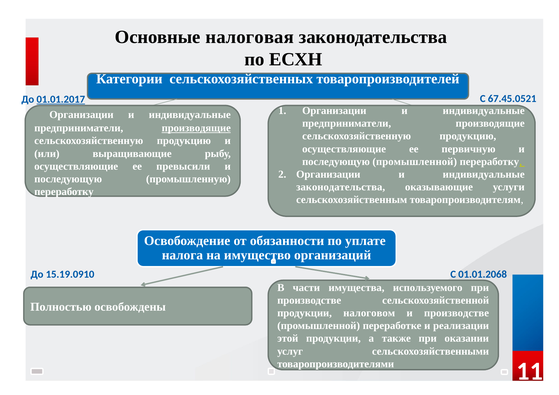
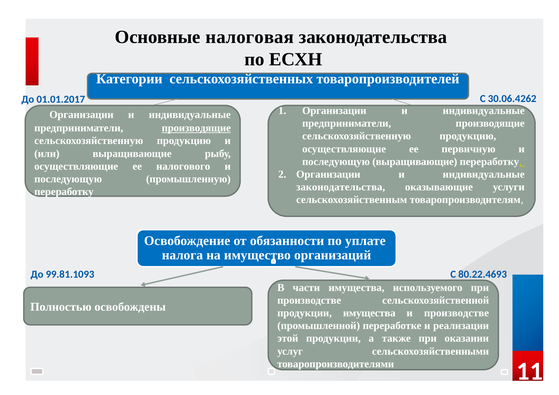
01.01.2017 underline: present -> none (61, 99)
67.45.0521: 67.45.0521 -> 30.06.4262 (512, 99)
последующую промышленной: промышленной -> выращивающие (415, 162)
превысили: превысили -> налогового (183, 166)
15.19.0910: 15.19.0910 -> 99.81.1093 (70, 274)
01.01.2068: 01.01.2068 -> 80.22.4693 (483, 274)
продукции налоговом: налоговом -> имущества (369, 313)
